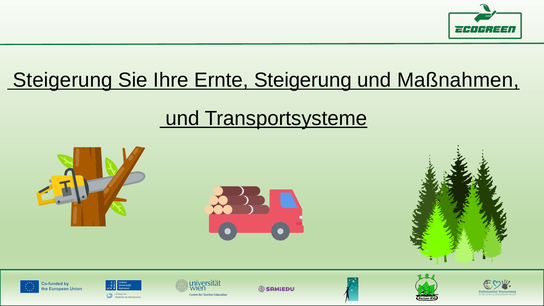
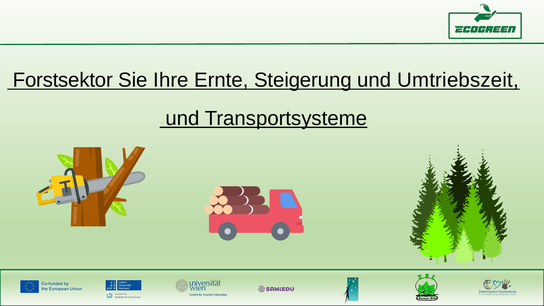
Steigerung: Steigerung -> Forstsektor (63, 80)
Maßnahmen: Maßnahmen -> Umtriebszeit (458, 80)
